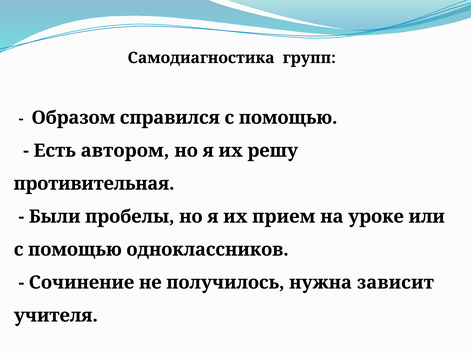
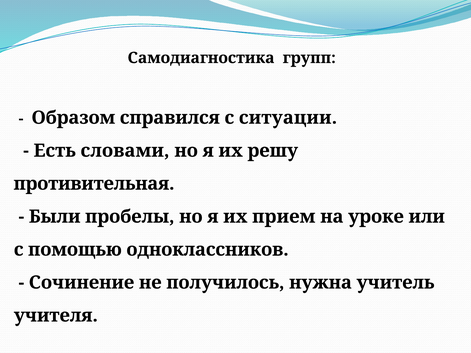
справился с помощью: помощью -> ситуации (288, 118)
автором: автором -> словами (125, 151)
зависит: зависит -> учитель (395, 283)
